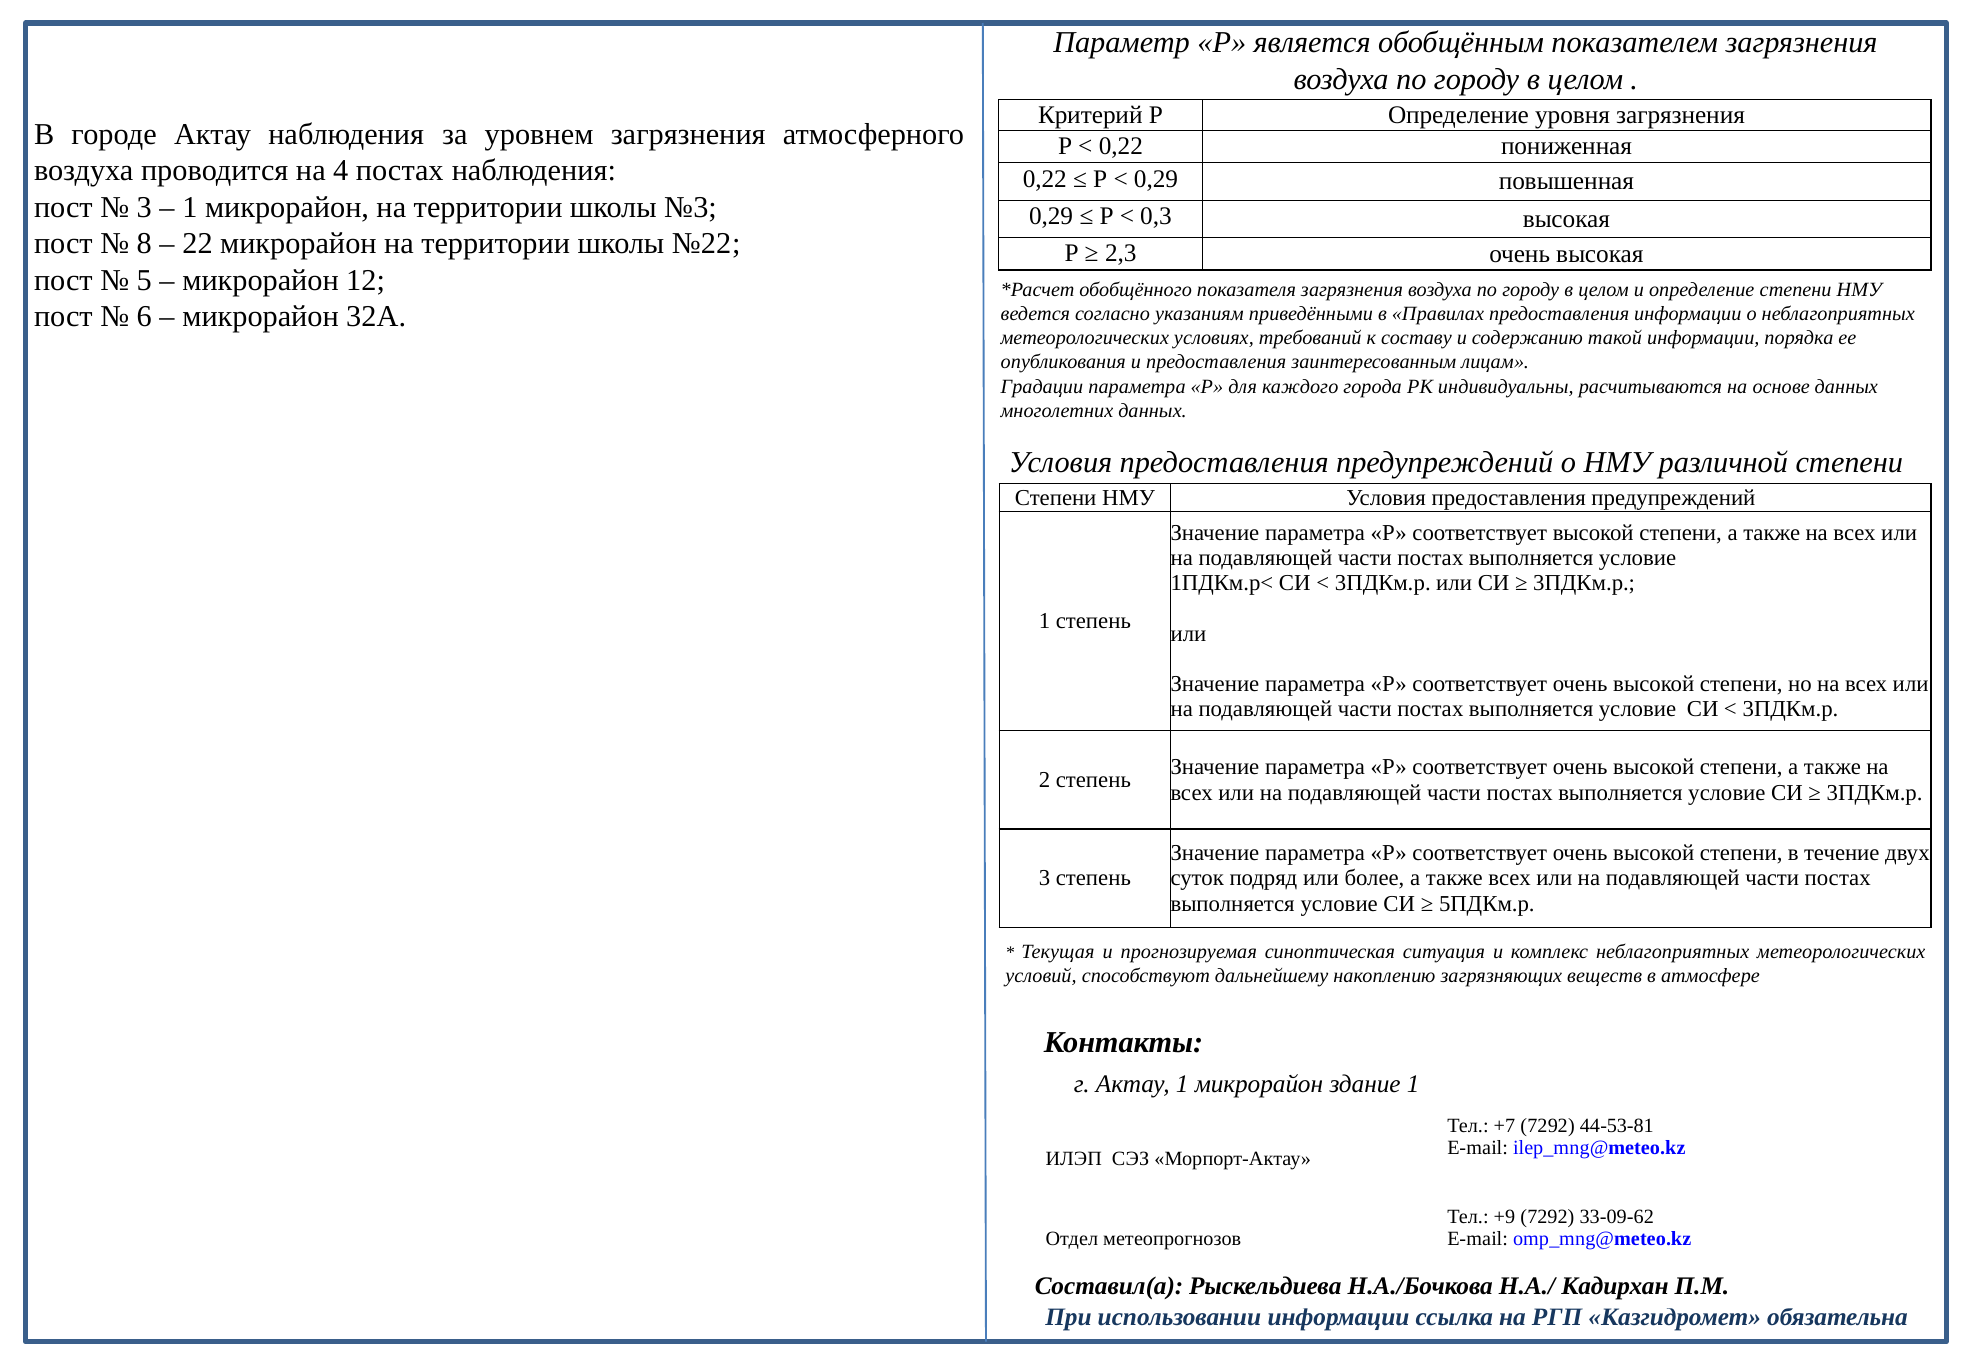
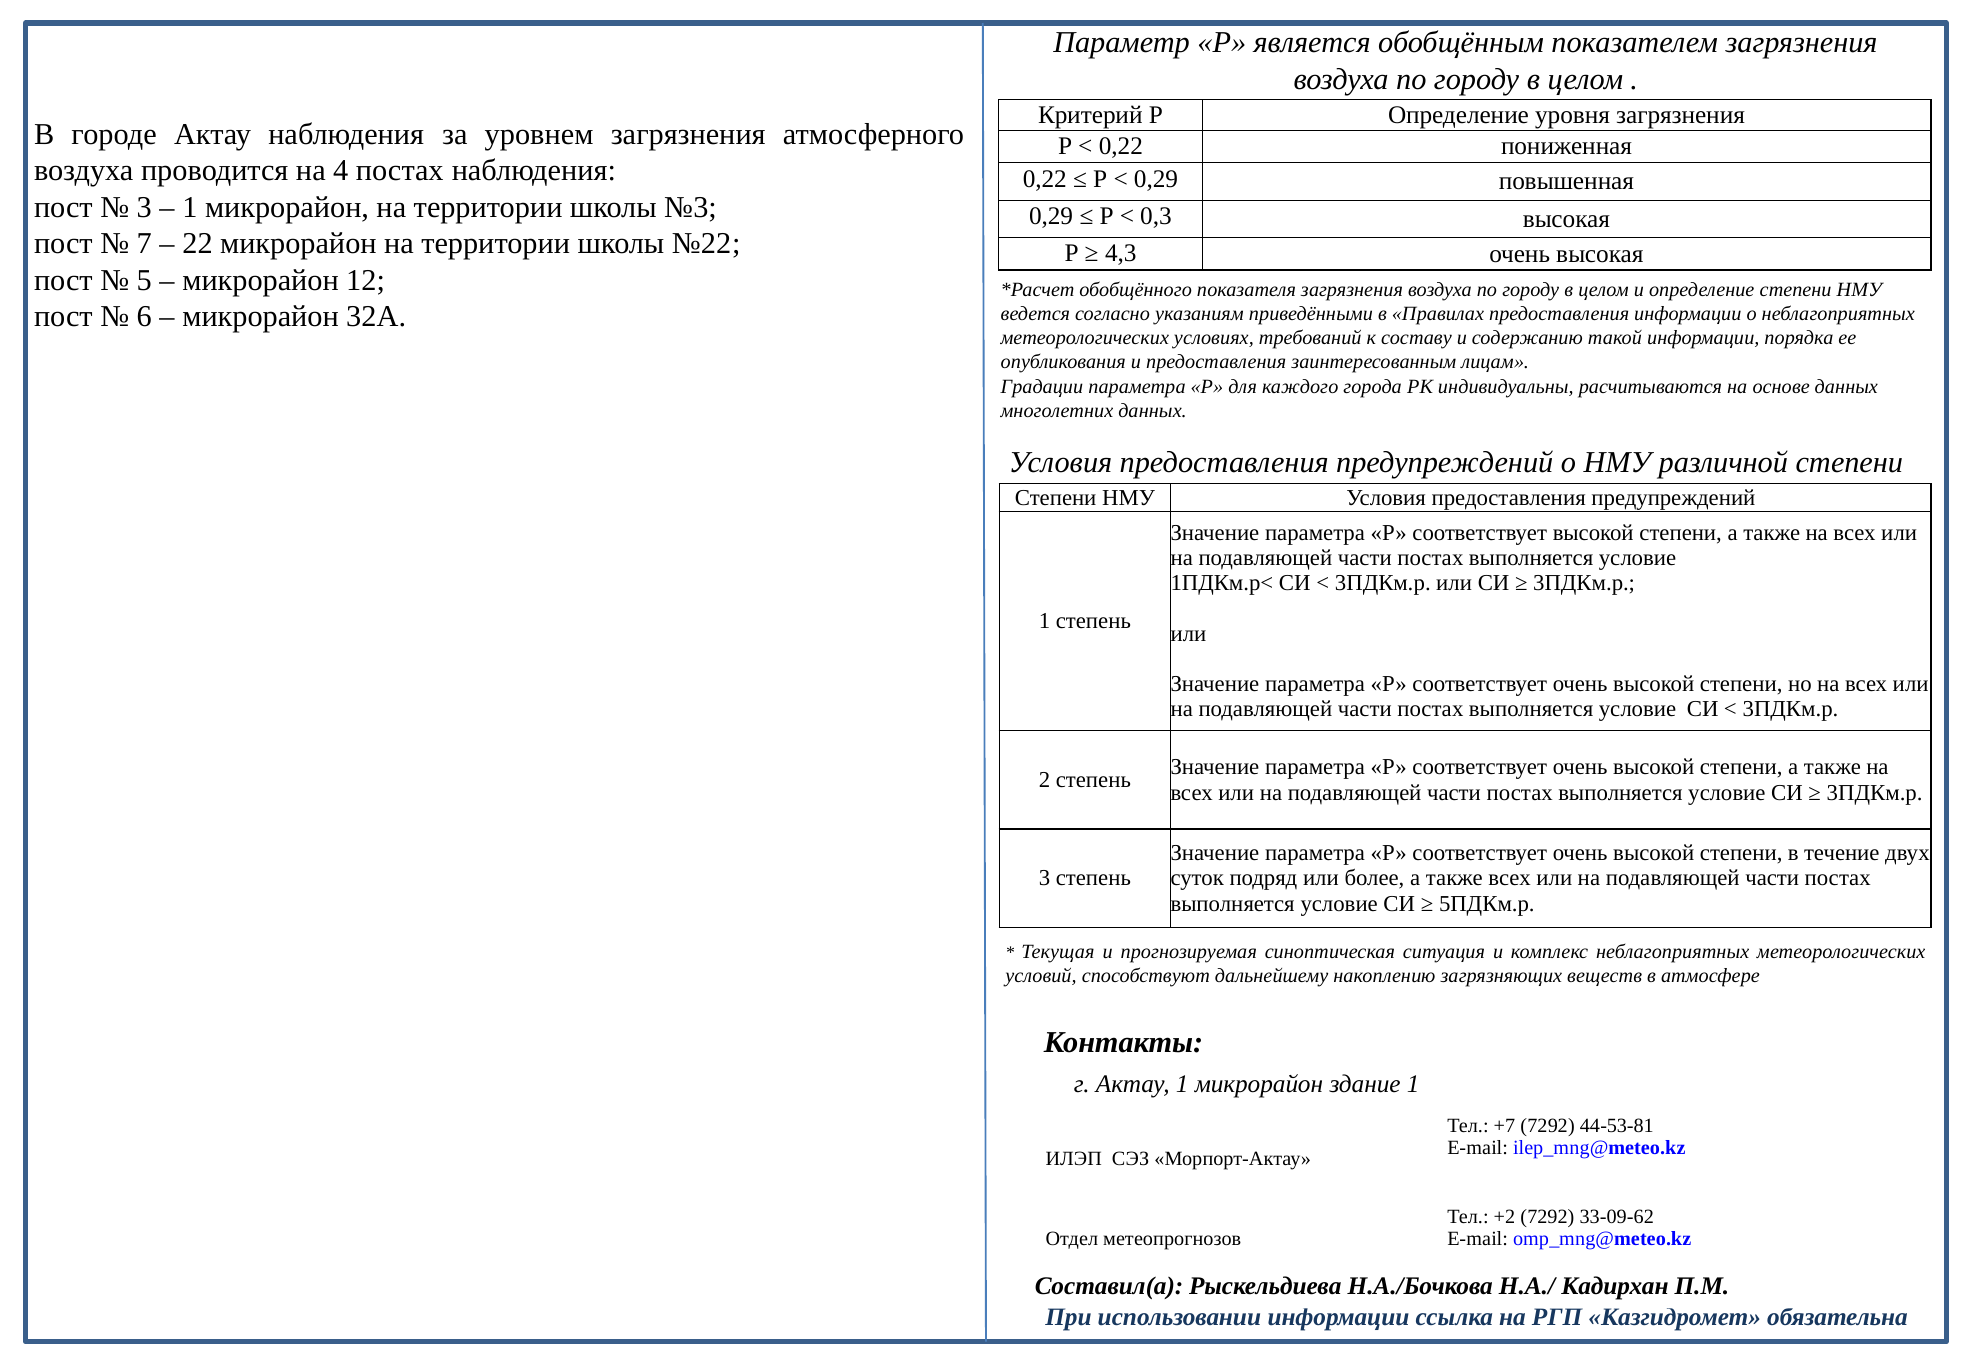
8: 8 -> 7 (144, 244)
2,3: 2,3 -> 4,3 (1121, 254)
+9: +9 -> +2 (1504, 1217)
